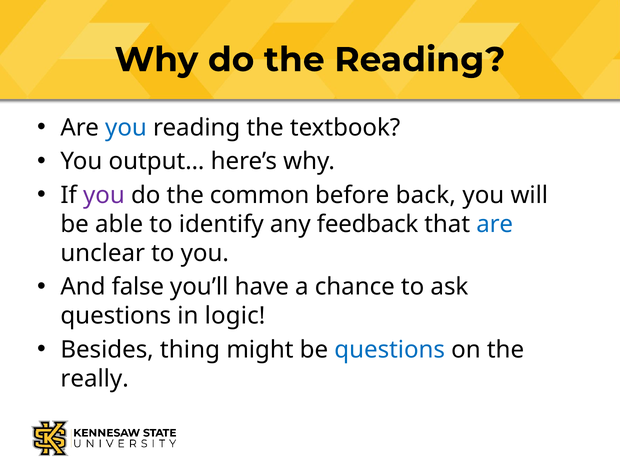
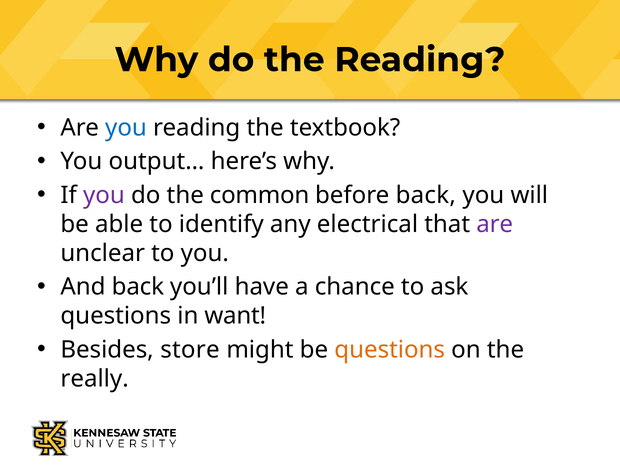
feedback: feedback -> electrical (367, 224)
are colour: blue -> purple (495, 224)
And false: false -> back (138, 287)
logic: logic -> want (235, 316)
thing: thing -> store (190, 350)
questions colour: blue -> orange (390, 350)
